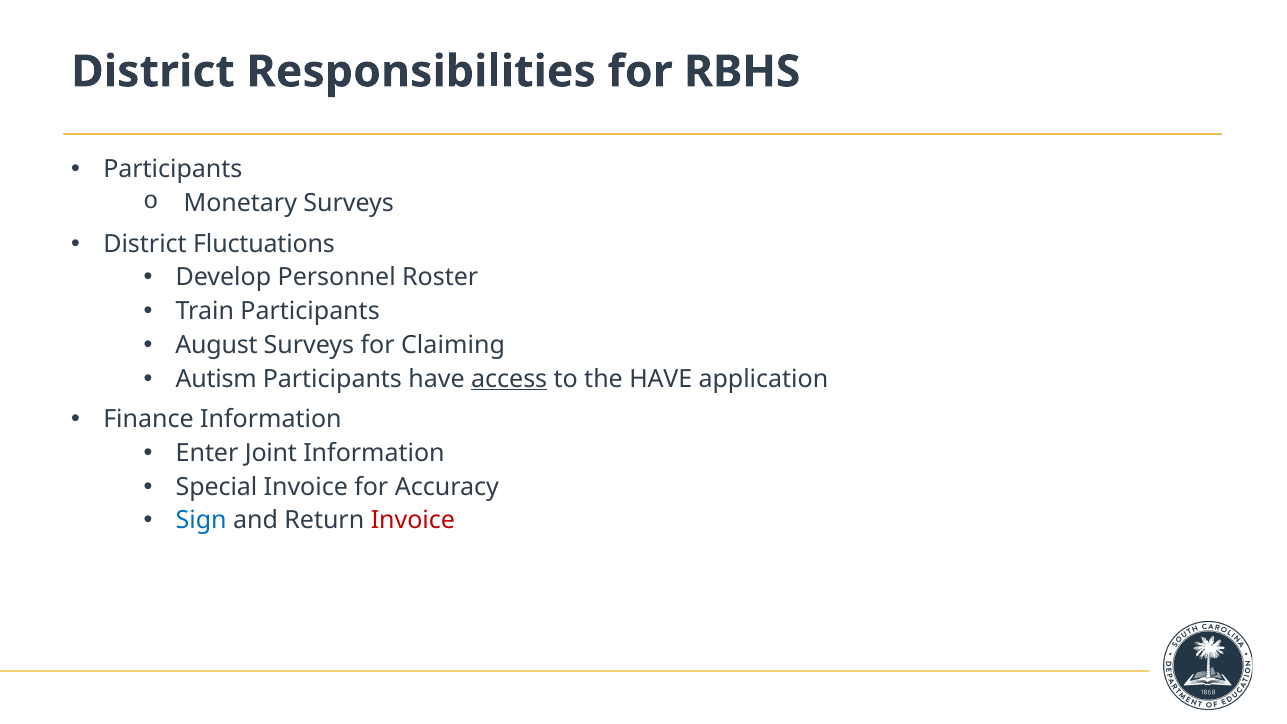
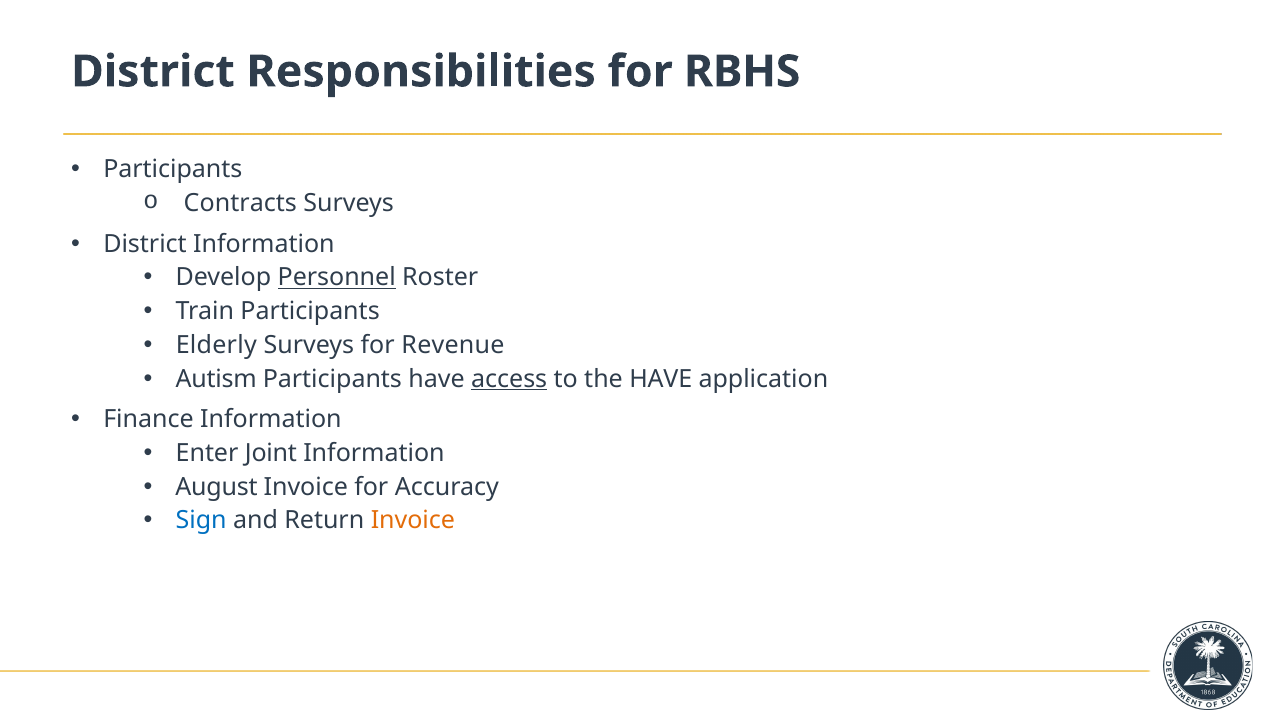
Monetary: Monetary -> Contracts (240, 203)
District Fluctuations: Fluctuations -> Information (264, 244)
Personnel underline: none -> present (337, 278)
August: August -> Elderly (216, 345)
Claiming: Claiming -> Revenue (453, 345)
Special: Special -> August (217, 487)
Invoice colour: red -> orange (413, 521)
